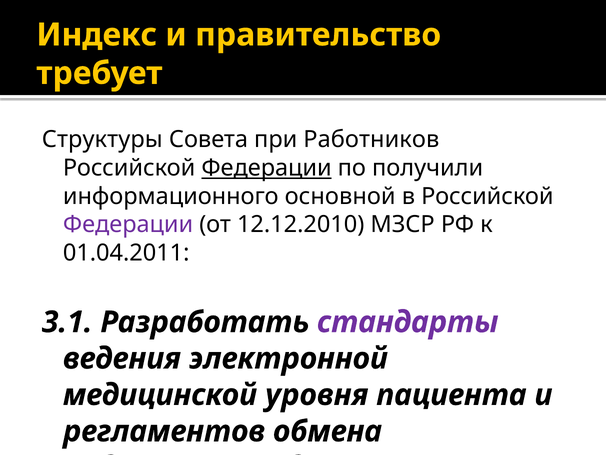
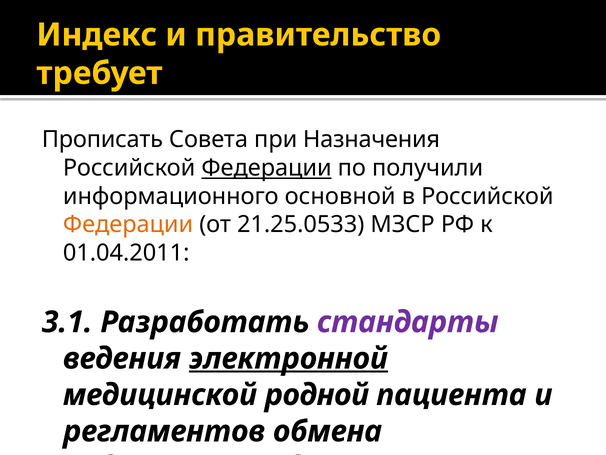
Структуры: Структуры -> Прописать (102, 139)
Работников: Работников -> Назначения (371, 139)
Федерации colour: purple -> orange (128, 224)
12.12.2010: 12.12.2010 -> 21.25.0533 (301, 224)
электронной underline: none -> present (288, 358)
уровня: уровня -> родной (317, 395)
